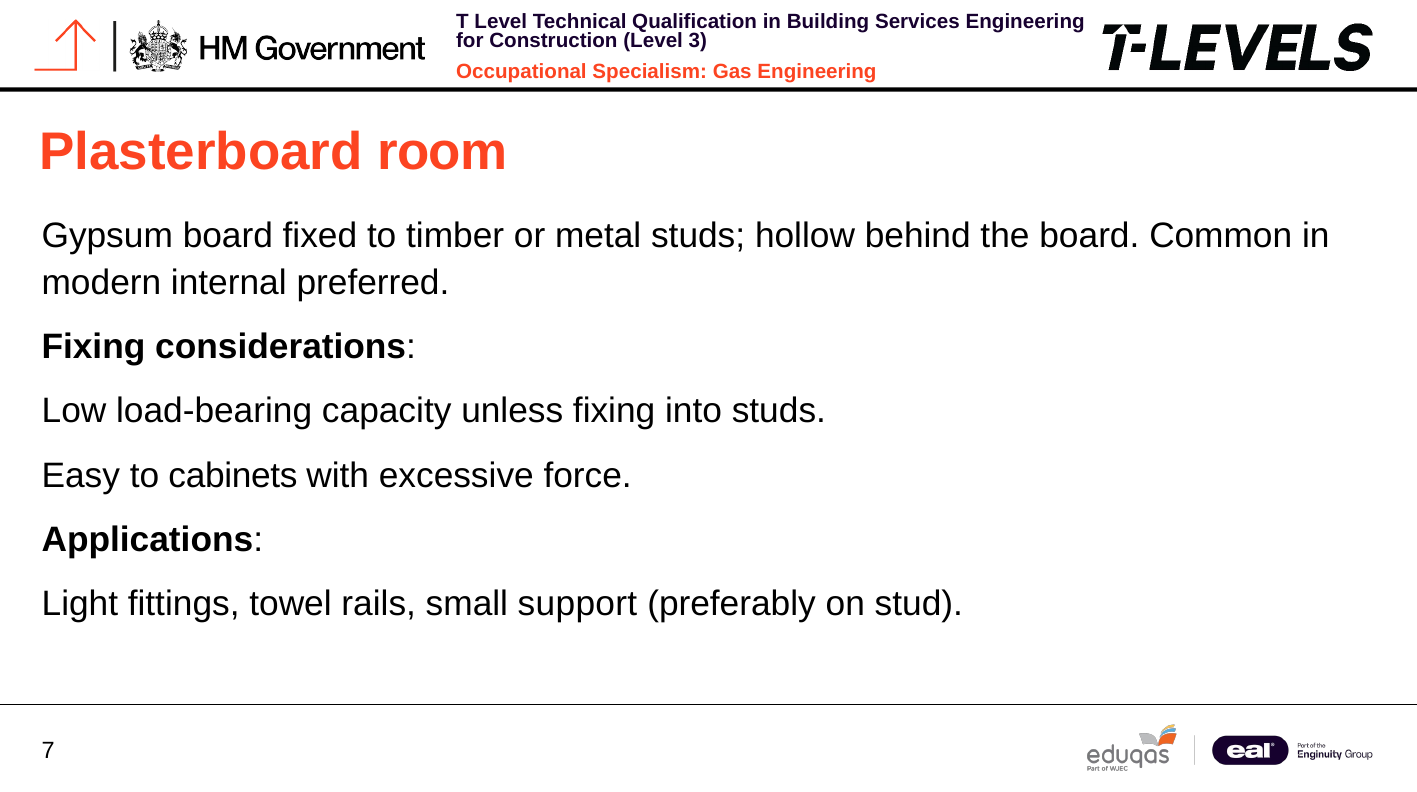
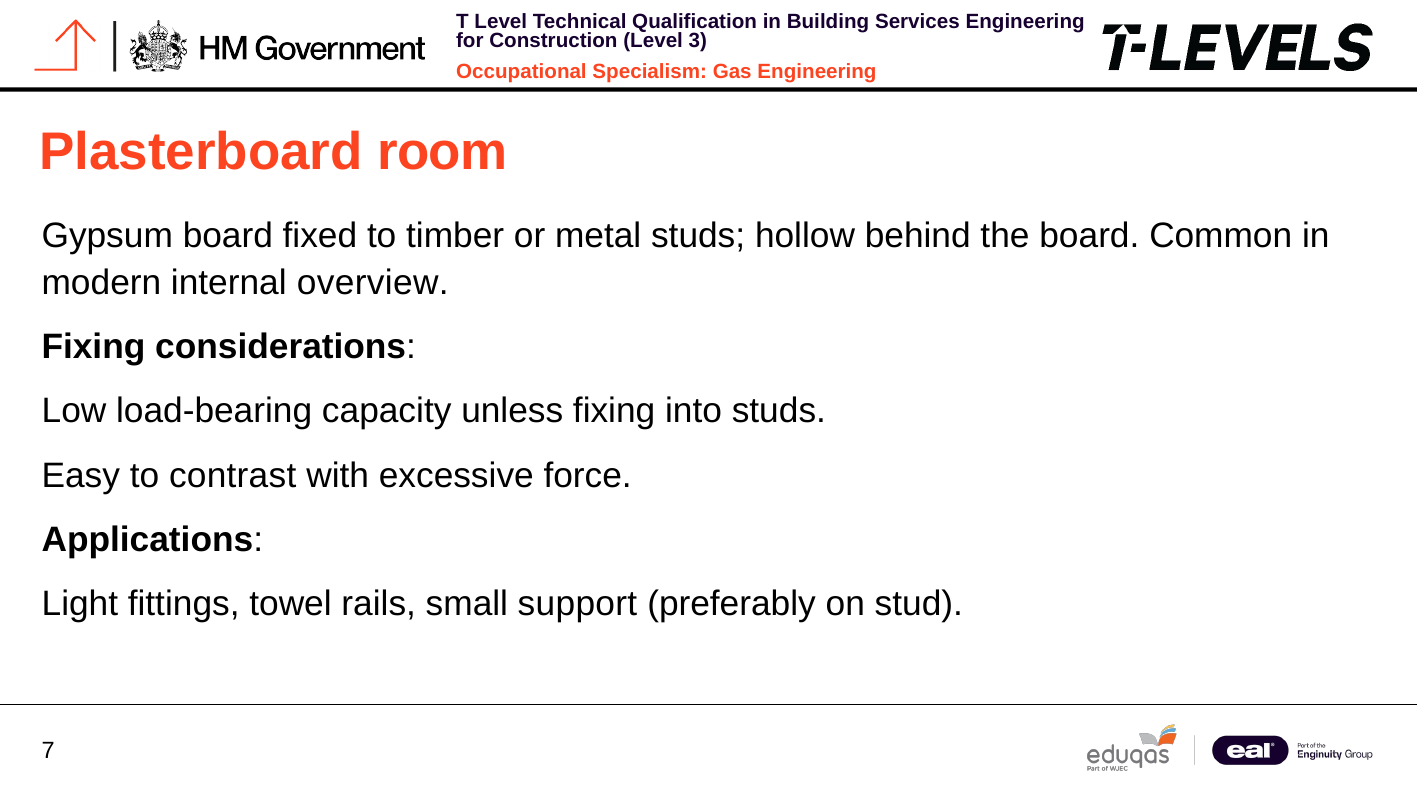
preferred: preferred -> overview (373, 283)
cabinets: cabinets -> contrast (233, 475)
